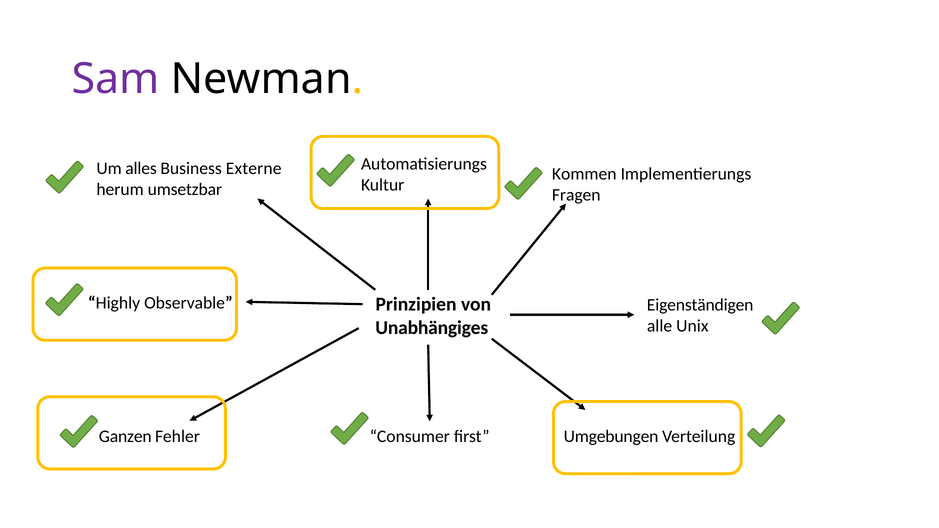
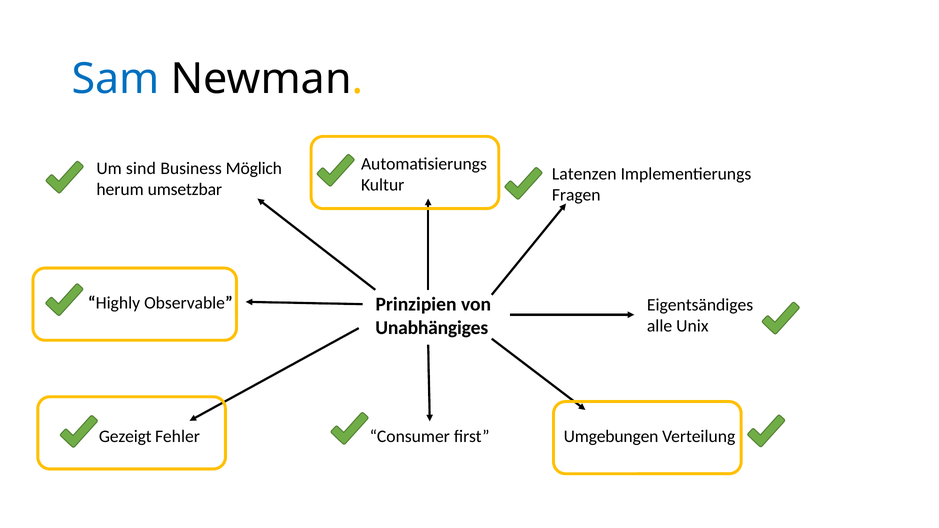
Sam colour: purple -> blue (116, 79)
alles: alles -> sind (141, 169)
Externe: Externe -> Möglich (254, 169)
Kommen: Kommen -> Latenzen (584, 174)
Eigenständigen: Eigenständigen -> Eigentsändiges (700, 305)
Ganzen: Ganzen -> Gezeigt (125, 437)
